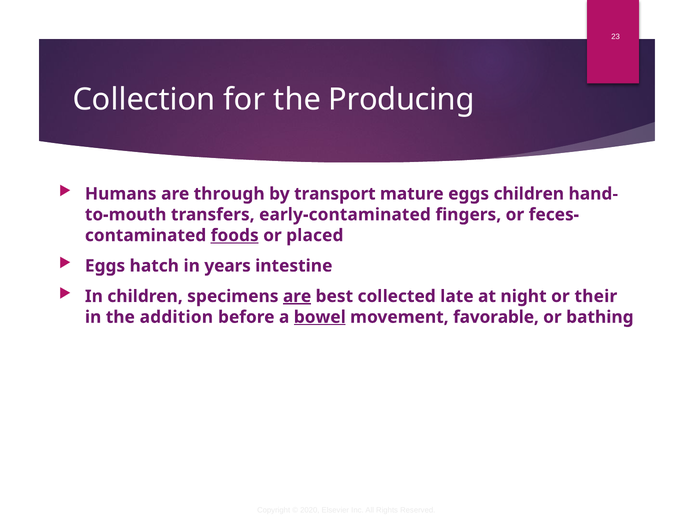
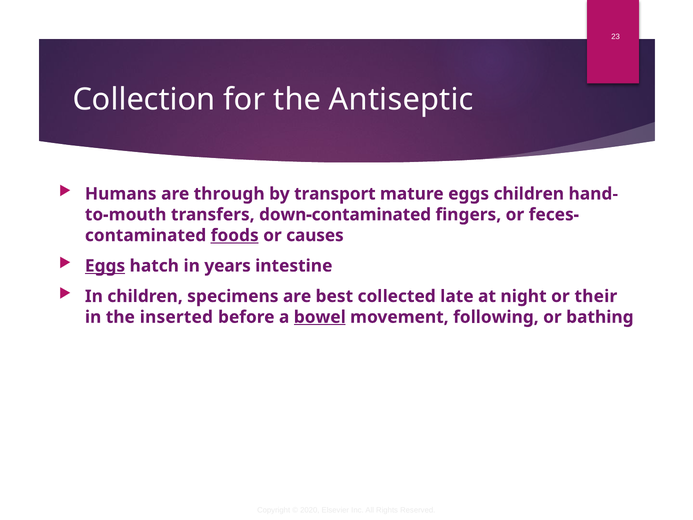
Producing: Producing -> Antiseptic (401, 99)
early-contaminated: early-contaminated -> down-contaminated (345, 215)
placed: placed -> causes (315, 235)
Eggs underline: none -> present (105, 266)
are underline: present -> none (297, 296)
addition: addition -> inserted (176, 317)
favorable: favorable -> following (496, 317)
